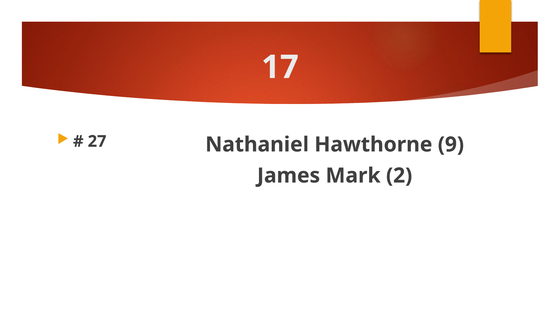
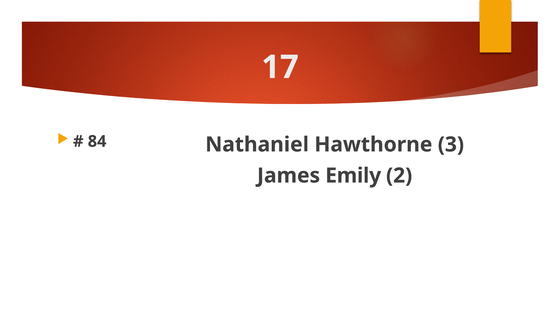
27: 27 -> 84 (97, 141)
9: 9 -> 3 (451, 145)
Mark: Mark -> Emily (353, 176)
